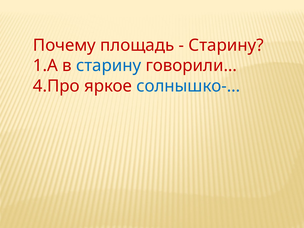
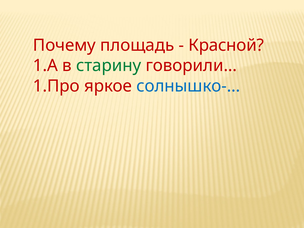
Старину: Старину -> Красной (226, 45)
старину colour: blue -> green (109, 66)
4.Про: 4.Про -> 1.Про (56, 86)
